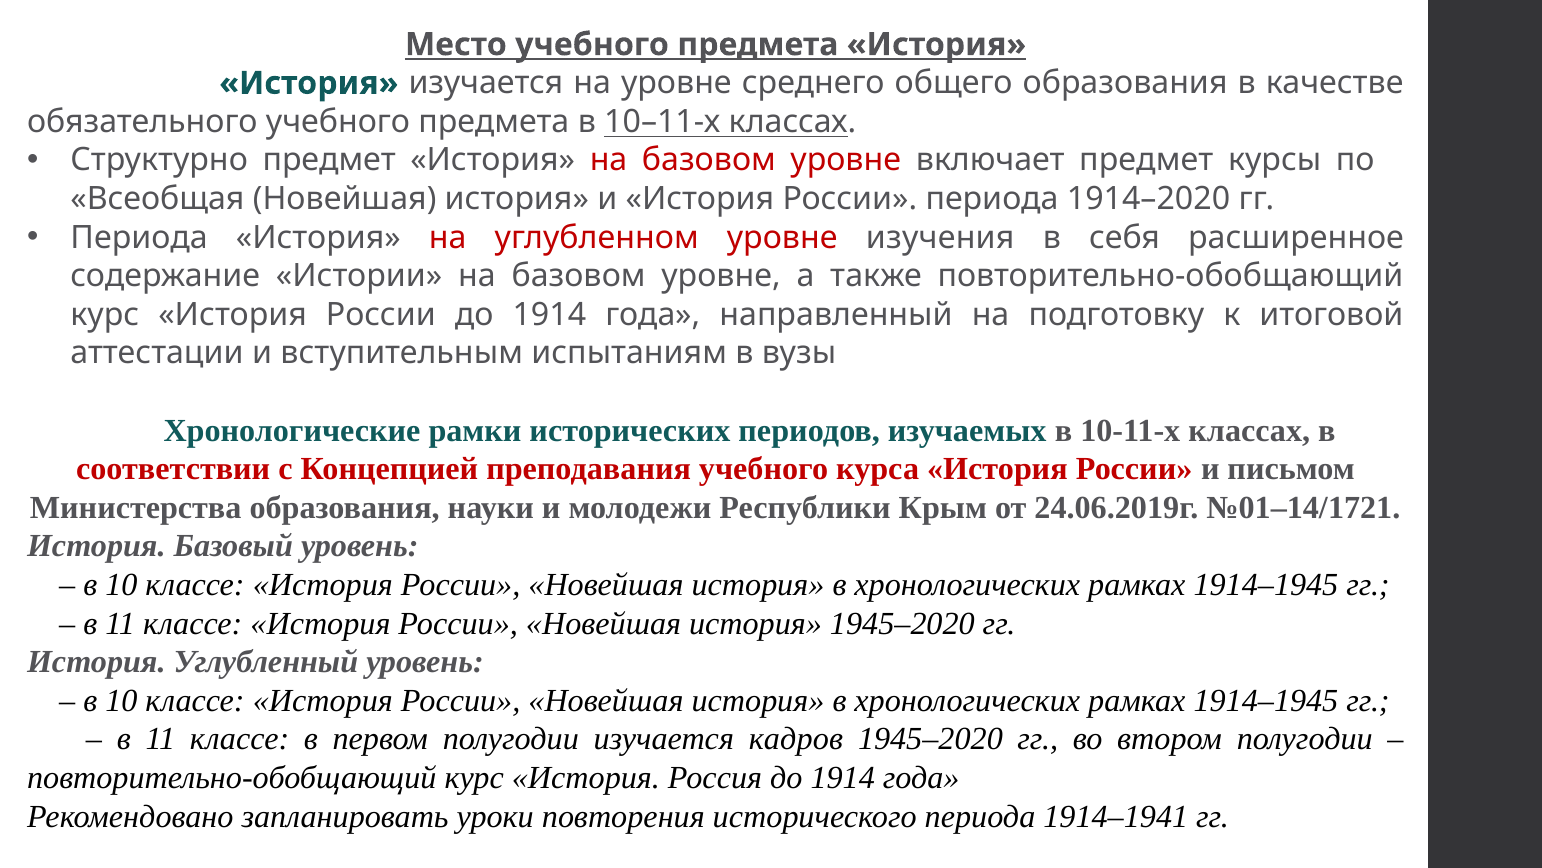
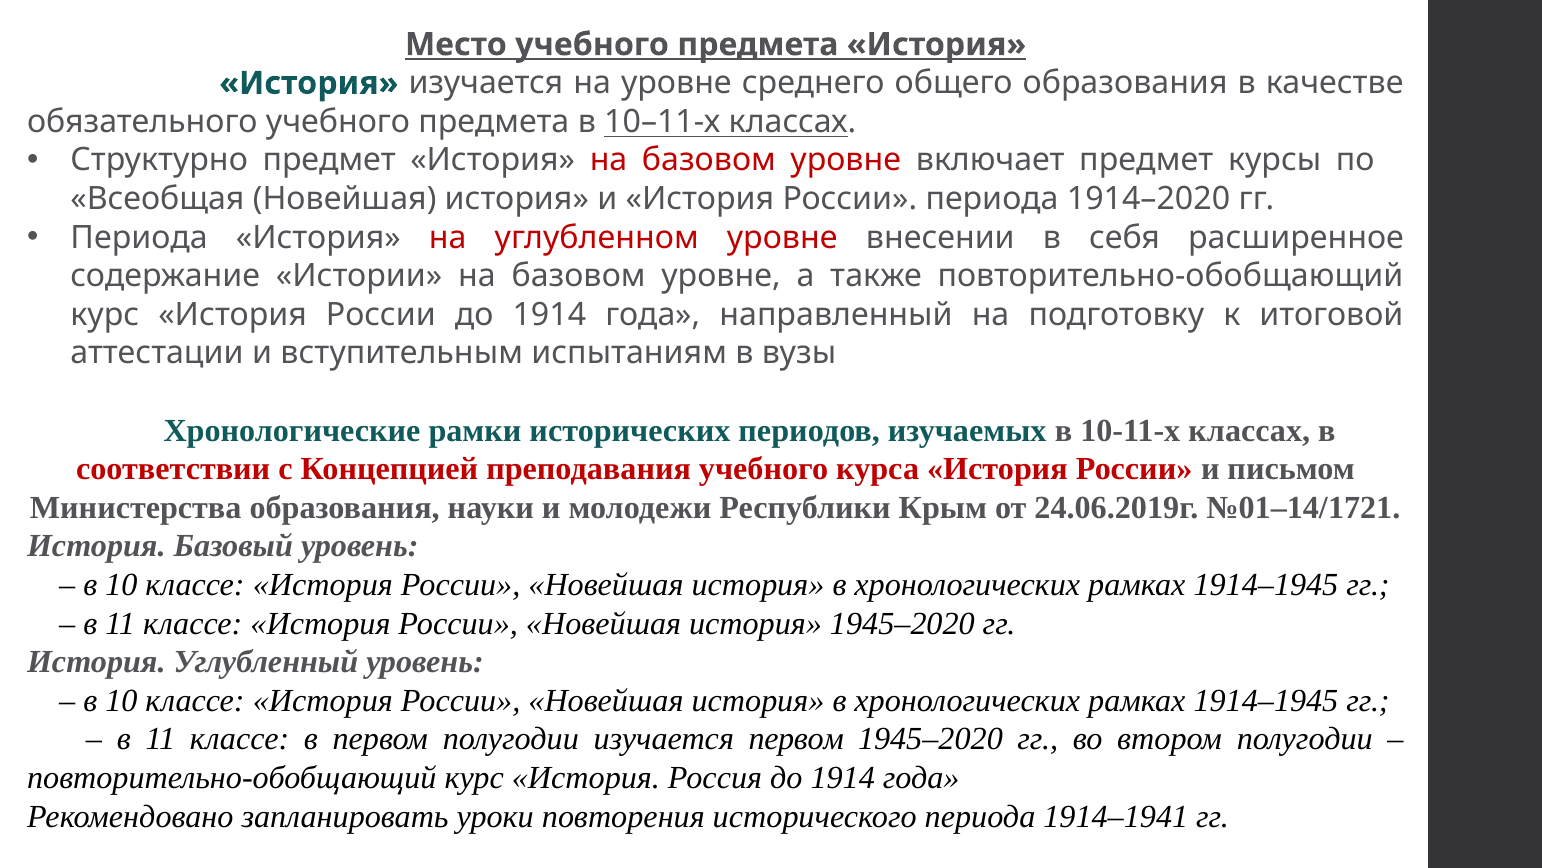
изучения: изучения -> внесении (940, 237)
изучается кадров: кадров -> первом (796, 739)
